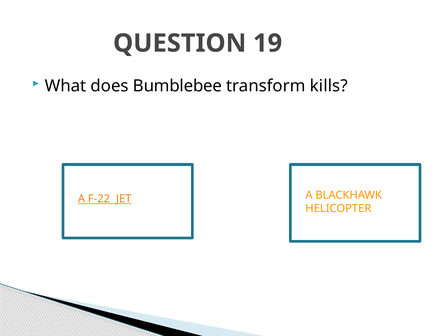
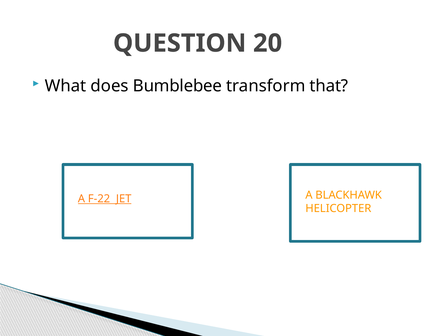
19: 19 -> 20 (268, 43)
kills: kills -> that (329, 86)
